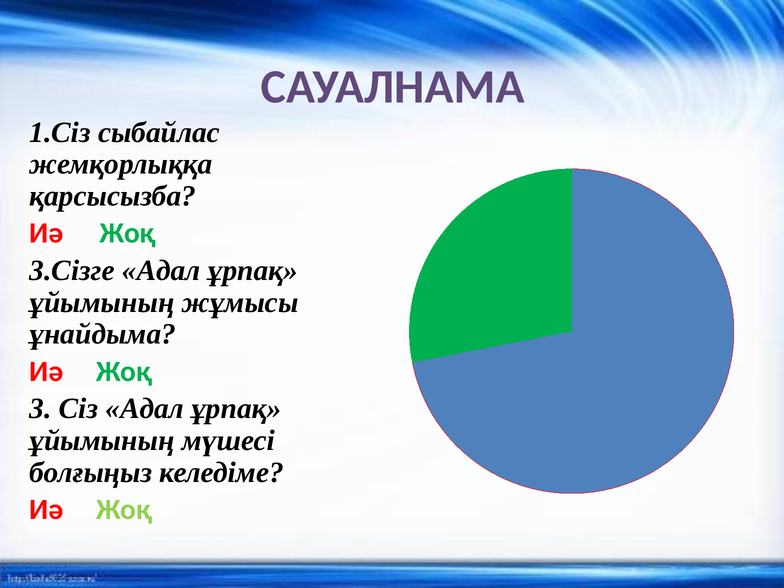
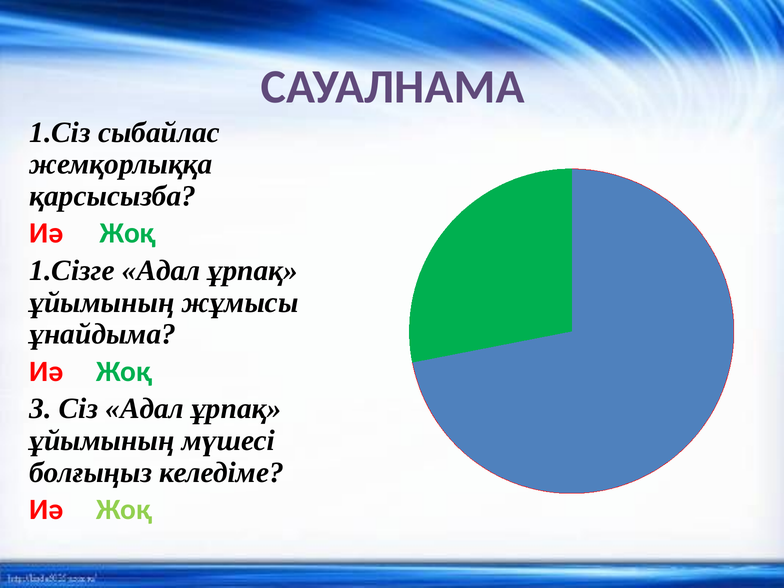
3.Сізге: 3.Сізге -> 1.Сізге (72, 271)
